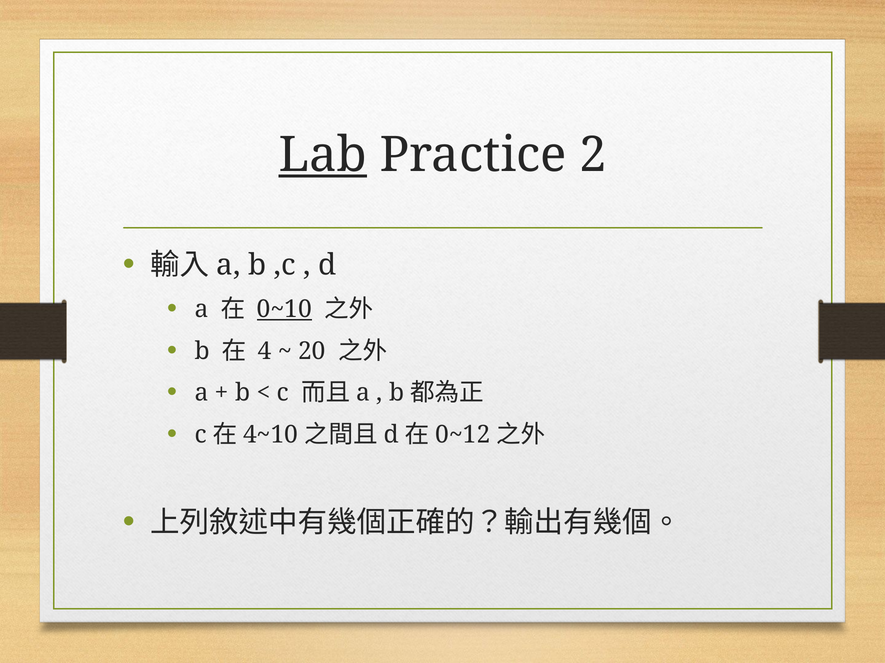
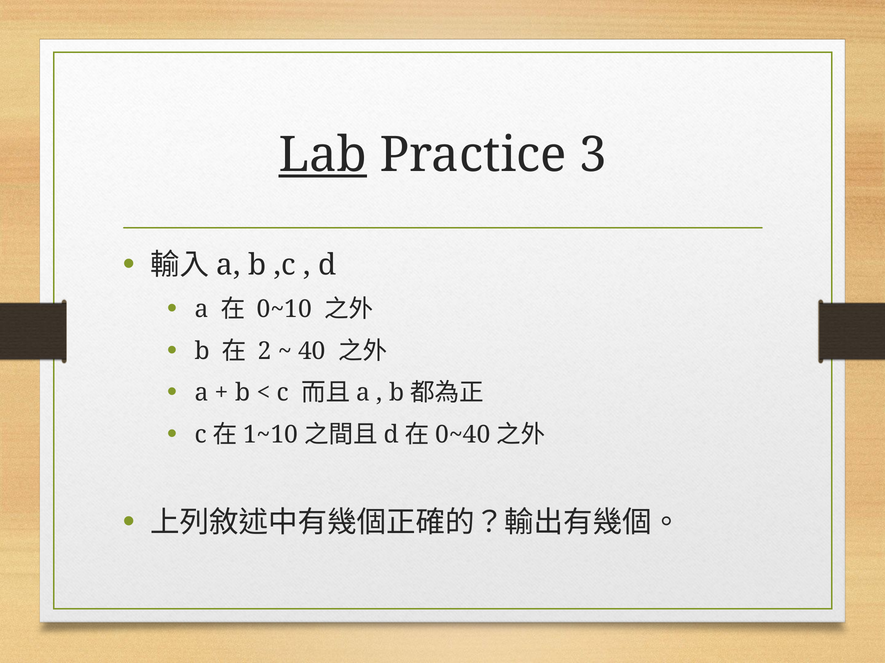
2: 2 -> 3 (593, 155)
0~10 underline: present -> none (284, 310)
4: 4 -> 2 (265, 351)
20: 20 -> 40 (312, 351)
4~10: 4~10 -> 1~10 (271, 435)
0~12: 0~12 -> 0~40 (463, 435)
